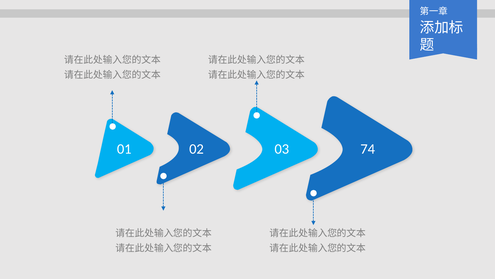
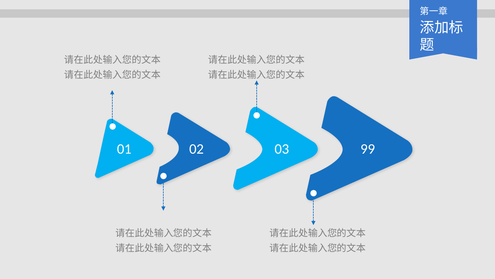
74: 74 -> 99 (368, 149)
